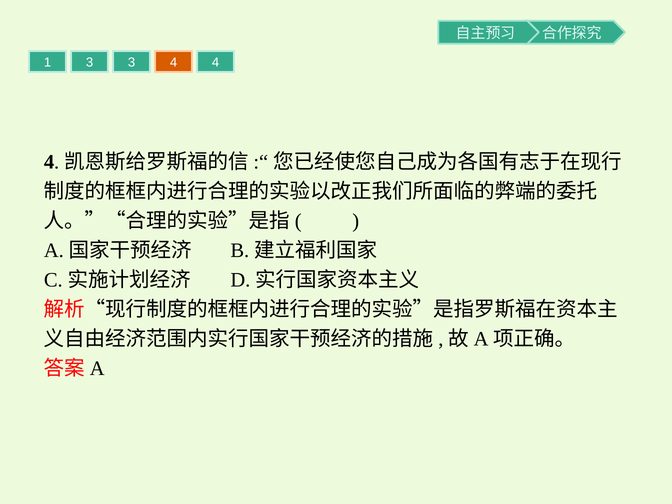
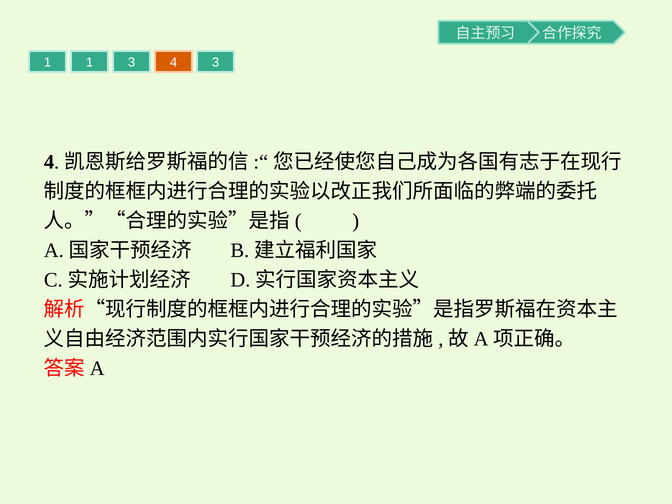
1 3: 3 -> 1 (90, 62)
4 4: 4 -> 3 (216, 62)
